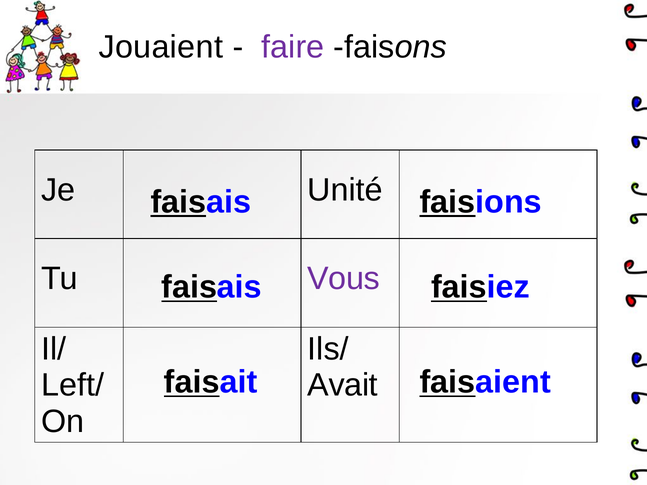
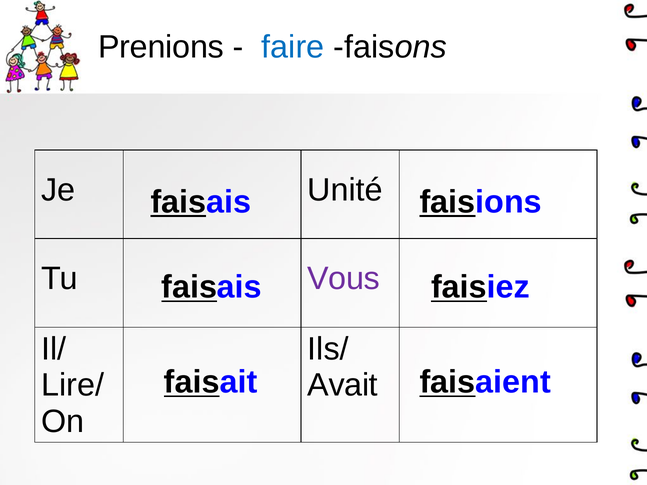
Jouaient: Jouaient -> Prenions (161, 47)
faire colour: purple -> blue (293, 47)
Left/: Left/ -> Lire/ (73, 385)
